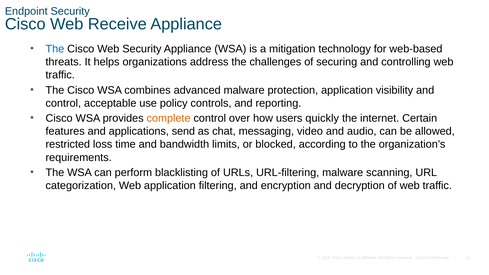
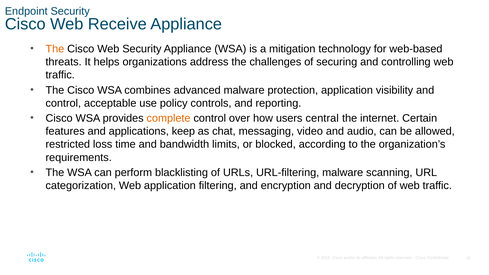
The colour: blue -> orange (55, 49)
quickly: quickly -> central (322, 118)
send: send -> keep (183, 131)
